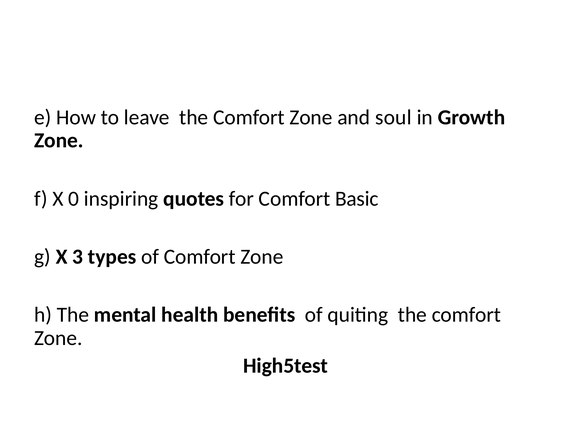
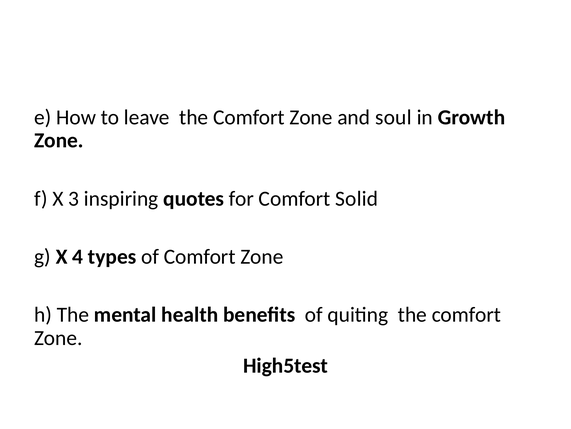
0: 0 -> 3 (74, 198)
Basic: Basic -> Solid (357, 198)
3: 3 -> 4 (78, 256)
